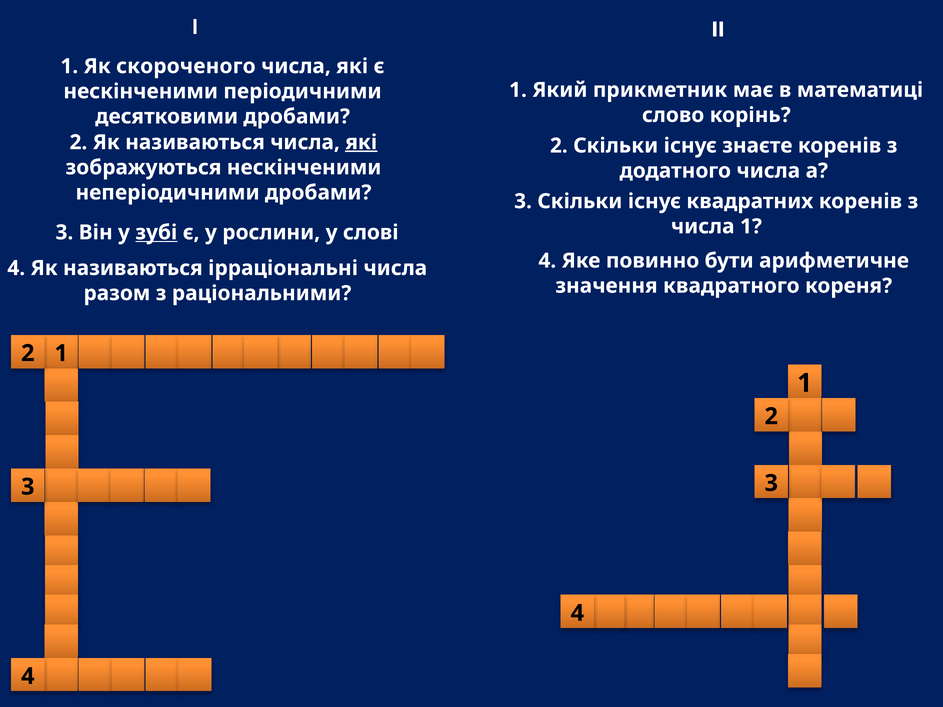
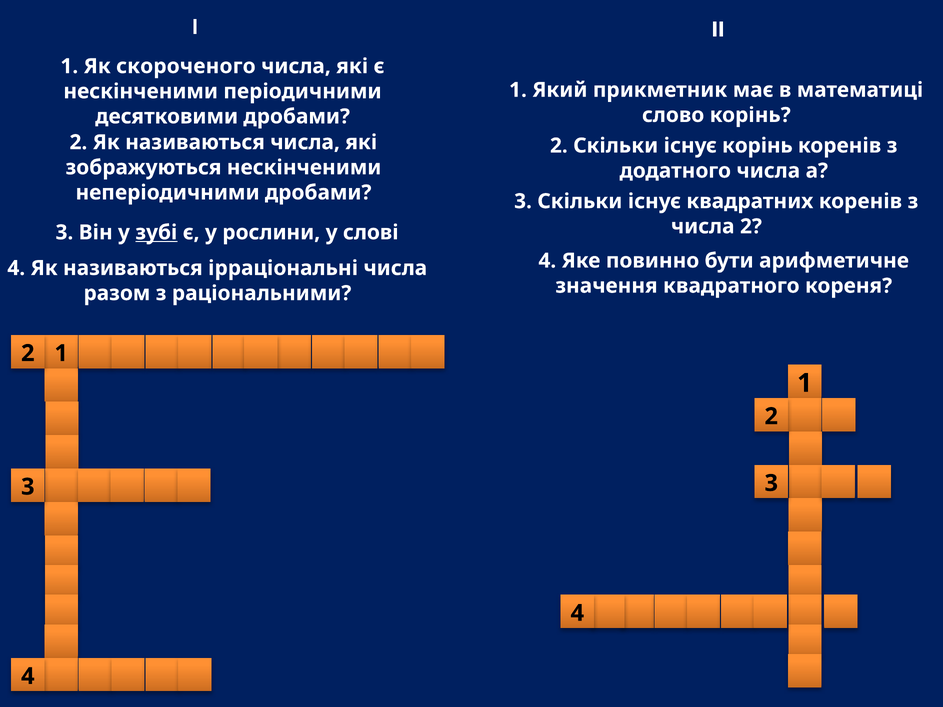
які underline: present -> none (361, 142)
існує знаєте: знаєте -> корінь (757, 146)
числа 1: 1 -> 2 (751, 227)
